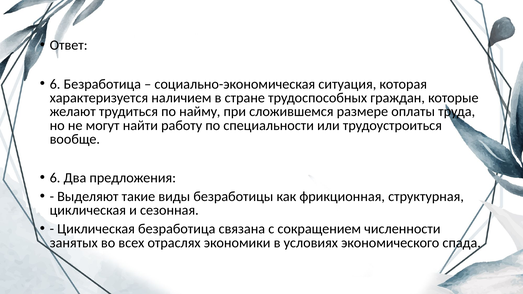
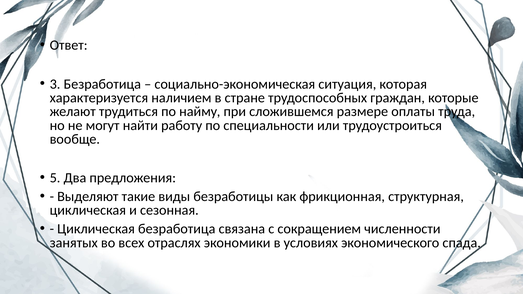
6: 6 -> 3 (55, 84)
6: 6 -> 5 (55, 178)
